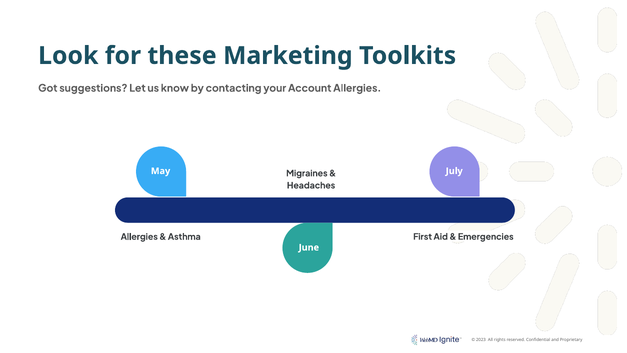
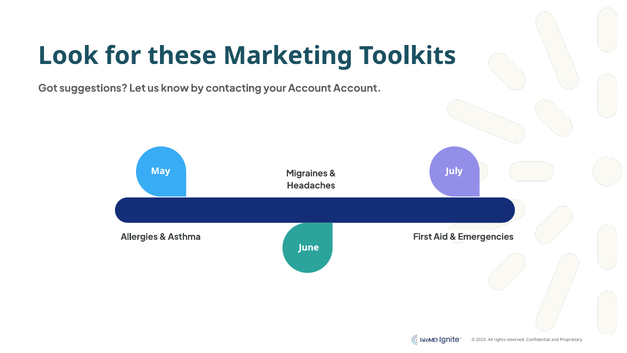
Account Allergies: Allergies -> Account (357, 88)
